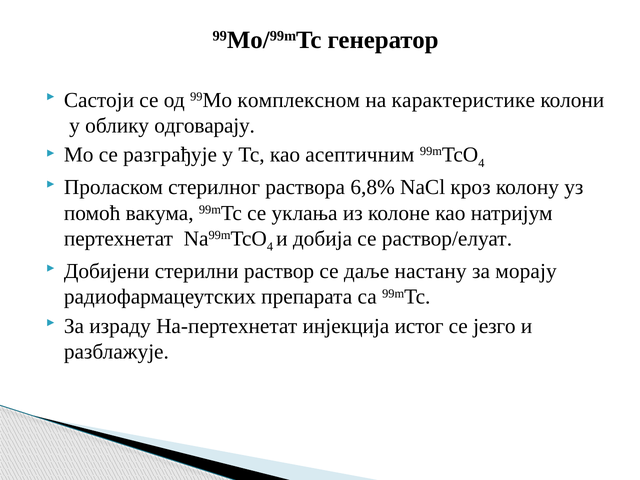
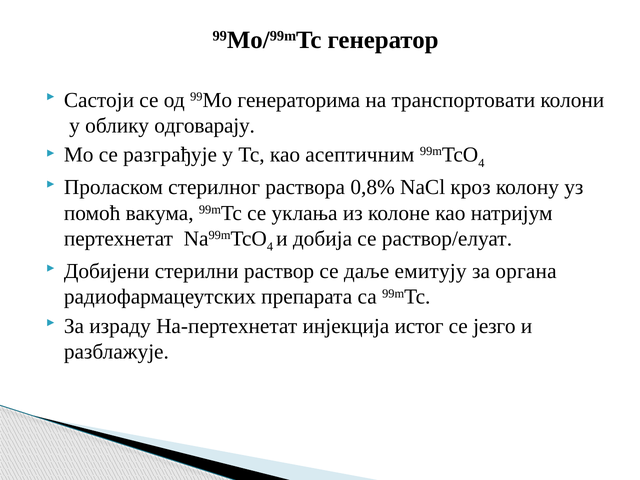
комплексном: комплексном -> генераторима (299, 100)
карактеристике: карактеристике -> транспортовати (463, 100)
6,8%: 6,8% -> 0,8% (373, 187)
настану: настану -> емитују (431, 271)
морају: морају -> органа (526, 271)
